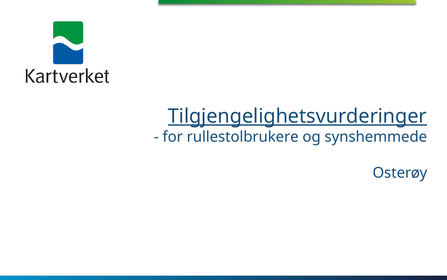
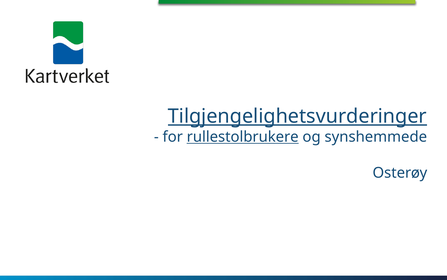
rullestolbrukere underline: none -> present (243, 137)
